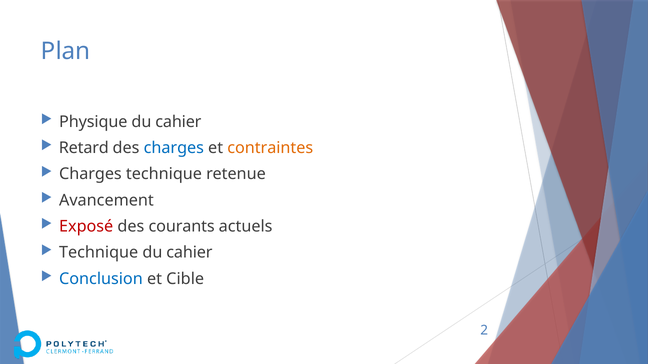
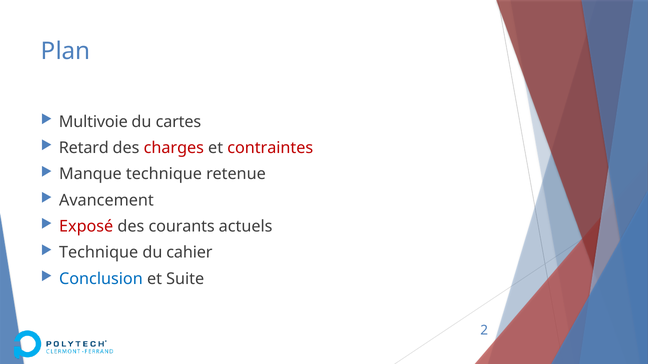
Physique: Physique -> Multivoie (93, 122)
cahier: cahier -> cartes (178, 122)
charges colour: blue -> red (174, 148)
contraintes colour: orange -> red (270, 148)
Charges: Charges -> Manque (90, 174)
Cible: Cible -> Suite (185, 279)
